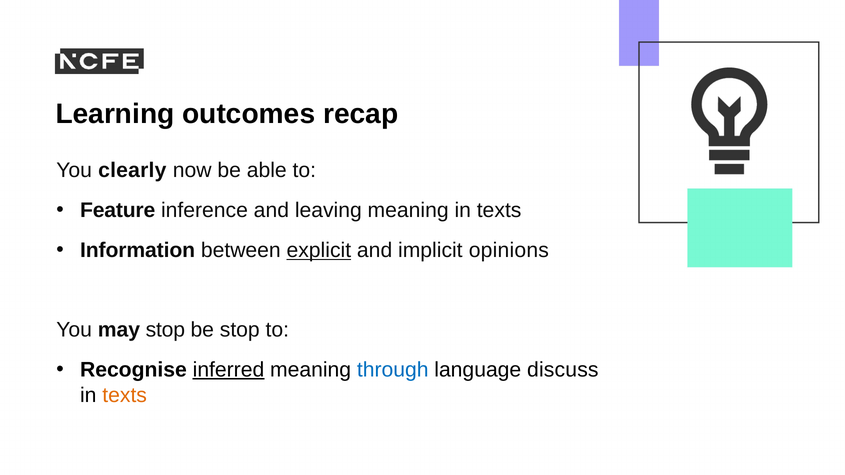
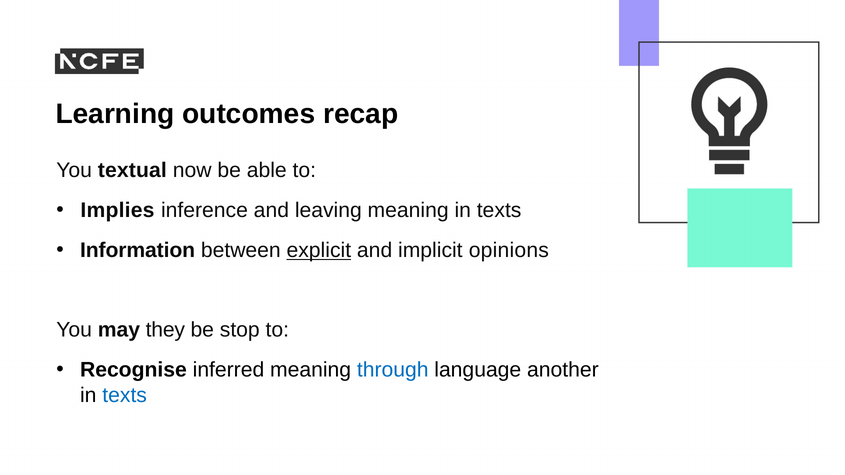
clearly: clearly -> textual (132, 170)
Feature: Feature -> Implies (117, 211)
may stop: stop -> they (165, 330)
inferred underline: present -> none (228, 370)
discuss: discuss -> another (563, 370)
texts colour: orange -> blue (125, 395)
